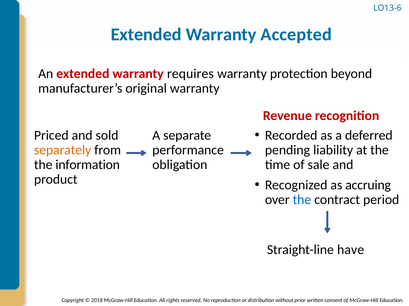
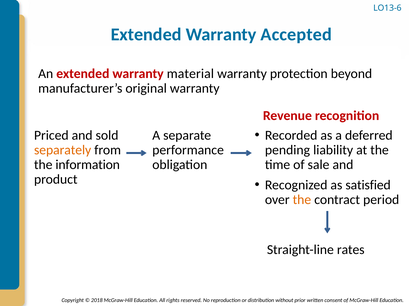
requires: requires -> material (190, 74)
accruing: accruing -> satisfied (368, 185)
the colour: blue -> orange (302, 200)
have: have -> rates (351, 250)
